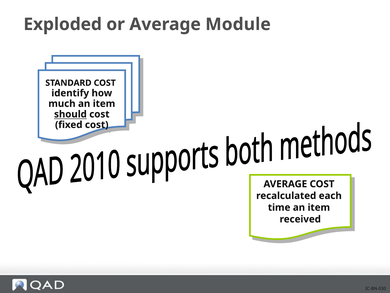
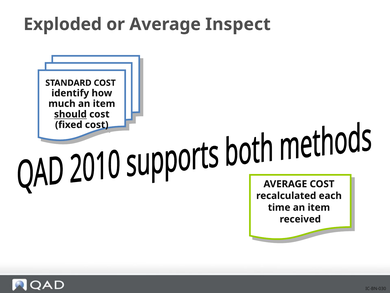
Module: Module -> Inspect (238, 24)
